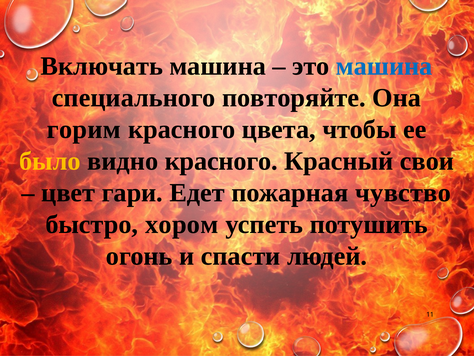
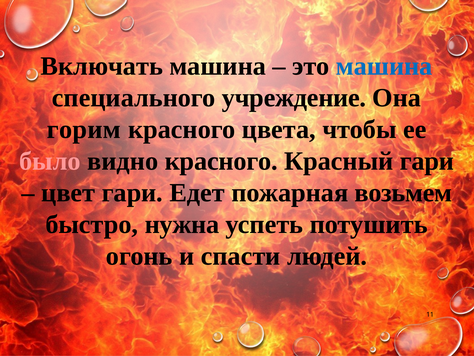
повторяйте: повторяйте -> учреждение (294, 98)
было colour: yellow -> pink (50, 161)
Красный свои: свои -> гари (427, 161)
чувство: чувство -> возьмем (403, 193)
хором: хором -> нужна (182, 224)
